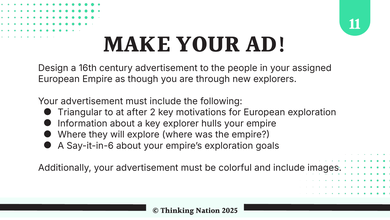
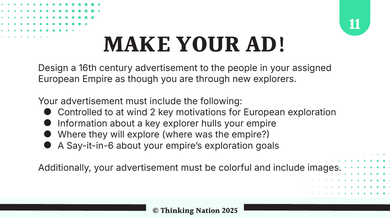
Triangular: Triangular -> Controlled (80, 112)
after: after -> wind (137, 112)
